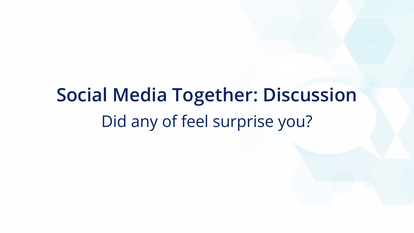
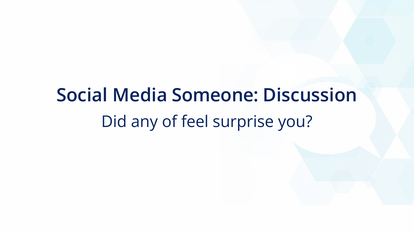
Together: Together -> Someone (215, 95)
